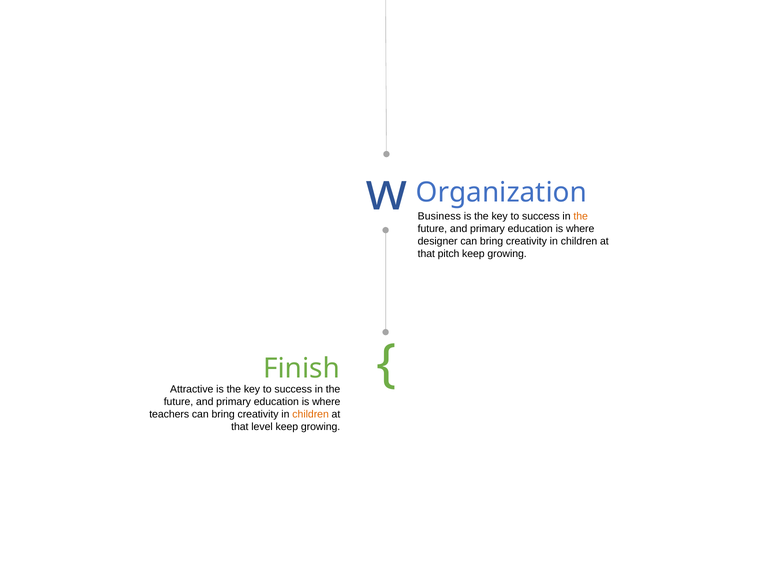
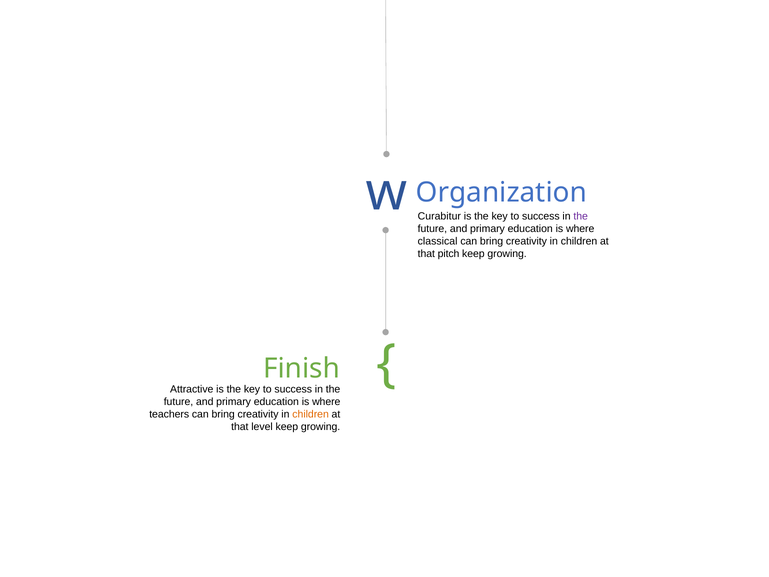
Business: Business -> Curabitur (439, 216)
the colour: orange -> purple (581, 216)
designer: designer -> classical (438, 241)
